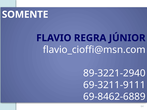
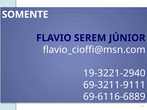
REGRA: REGRA -> SEREM (90, 38)
89-3221-2940: 89-3221-2940 -> 19-3221-2940 (114, 73)
69-8462-6889: 69-8462-6889 -> 69-6116-6889 (114, 97)
